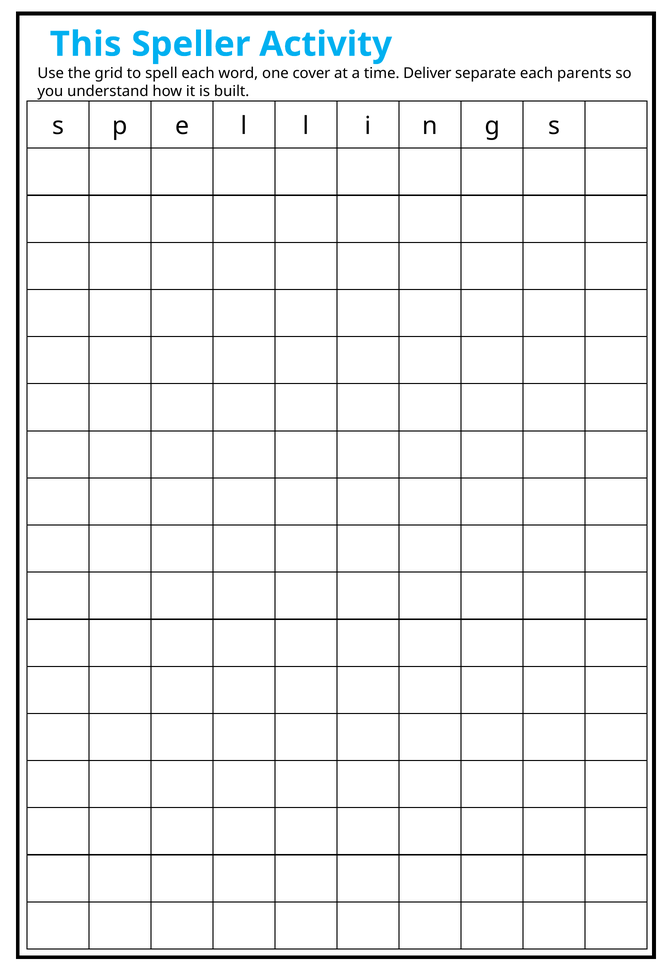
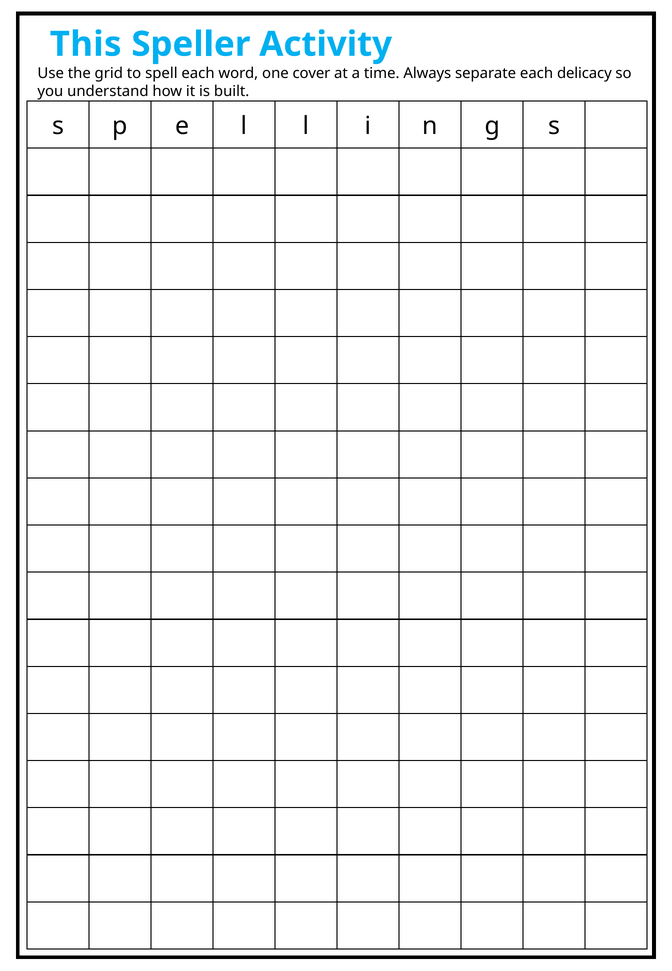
Deliver: Deliver -> Always (427, 73)
parents: parents -> delicacy (584, 73)
